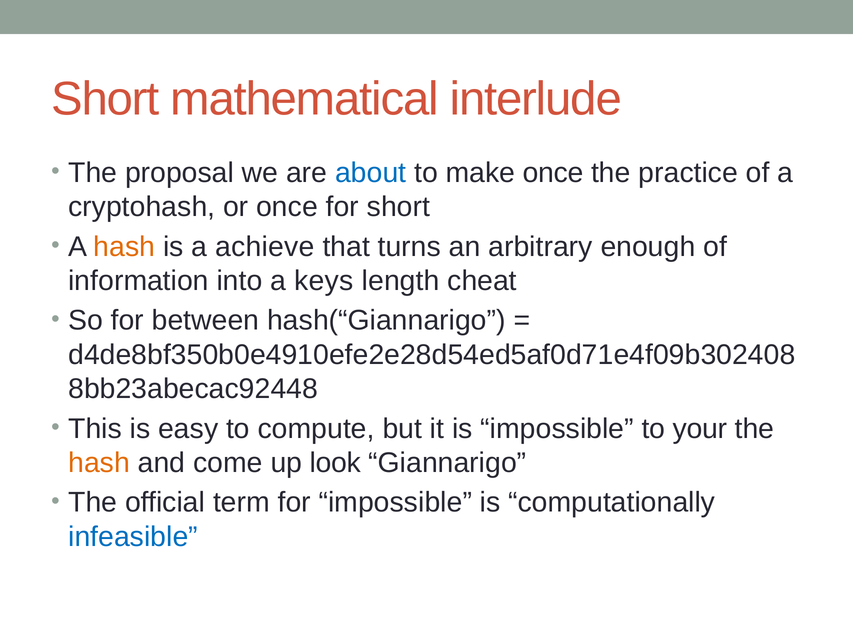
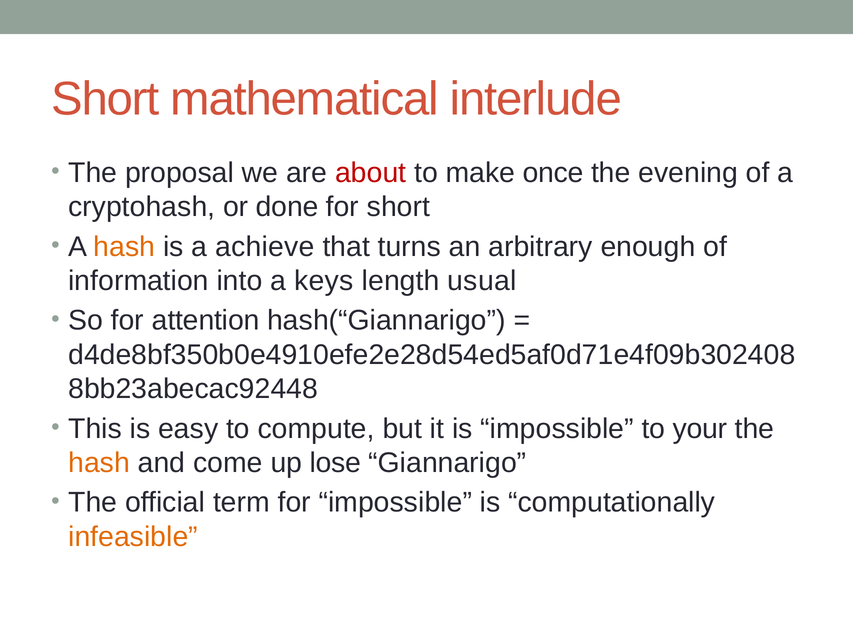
about colour: blue -> red (371, 173)
practice: practice -> evening (688, 173)
or once: once -> done (287, 207)
cheat: cheat -> usual (482, 281)
between: between -> attention (206, 320)
look: look -> lose (335, 463)
infeasible colour: blue -> orange (133, 537)
